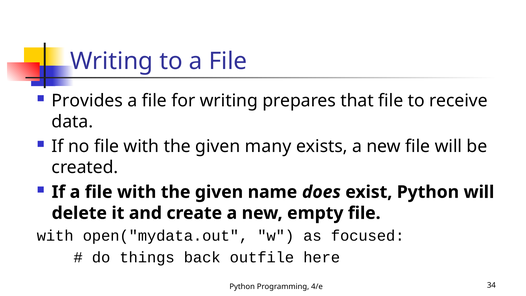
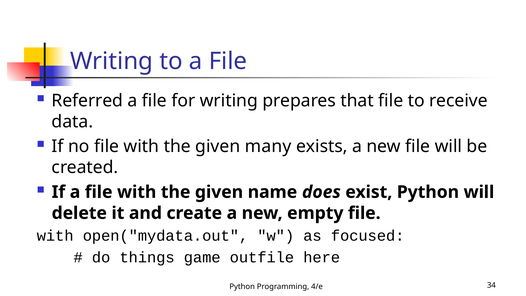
Provides: Provides -> Referred (87, 101)
back: back -> game (202, 257)
